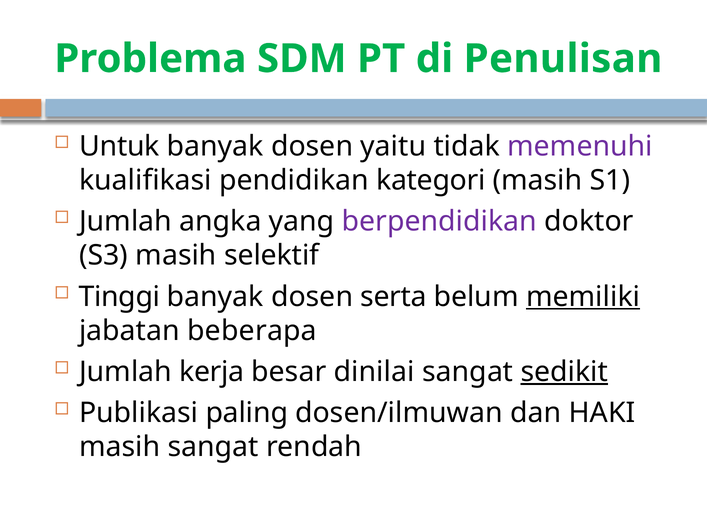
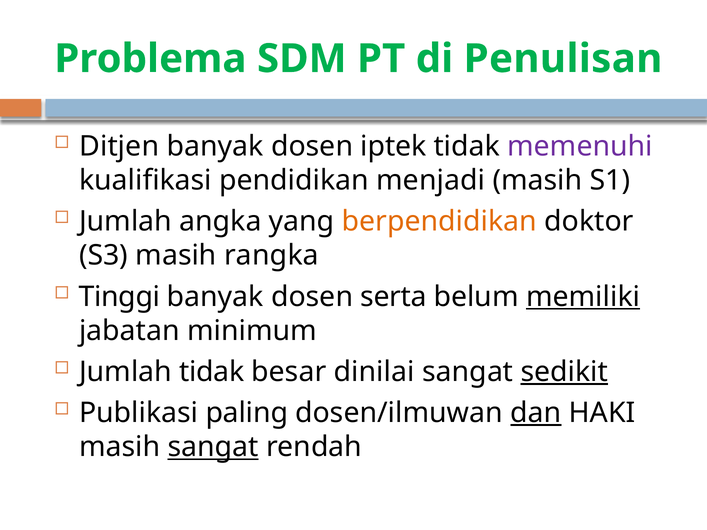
Untuk: Untuk -> Ditjen (119, 146)
yaitu: yaitu -> iptek (393, 146)
kategori: kategori -> menjadi (431, 180)
berpendidikan colour: purple -> orange (439, 222)
selektif: selektif -> rangka (272, 256)
beberapa: beberapa -> minimum (252, 331)
Jumlah kerja: kerja -> tidak (212, 372)
dan underline: none -> present (536, 413)
sangat underline: none -> present (213, 447)
